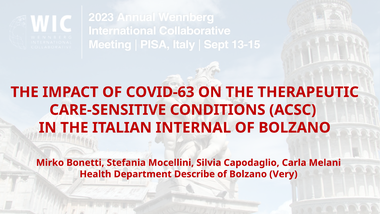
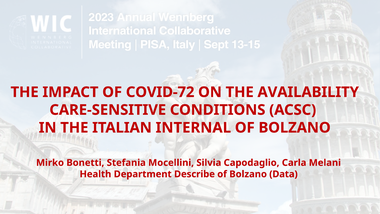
COVID-63: COVID-63 -> COVID-72 (160, 92)
THERAPEUTIC: THERAPEUTIC -> AVAILABILITY (308, 92)
Very: Very -> Data (283, 174)
